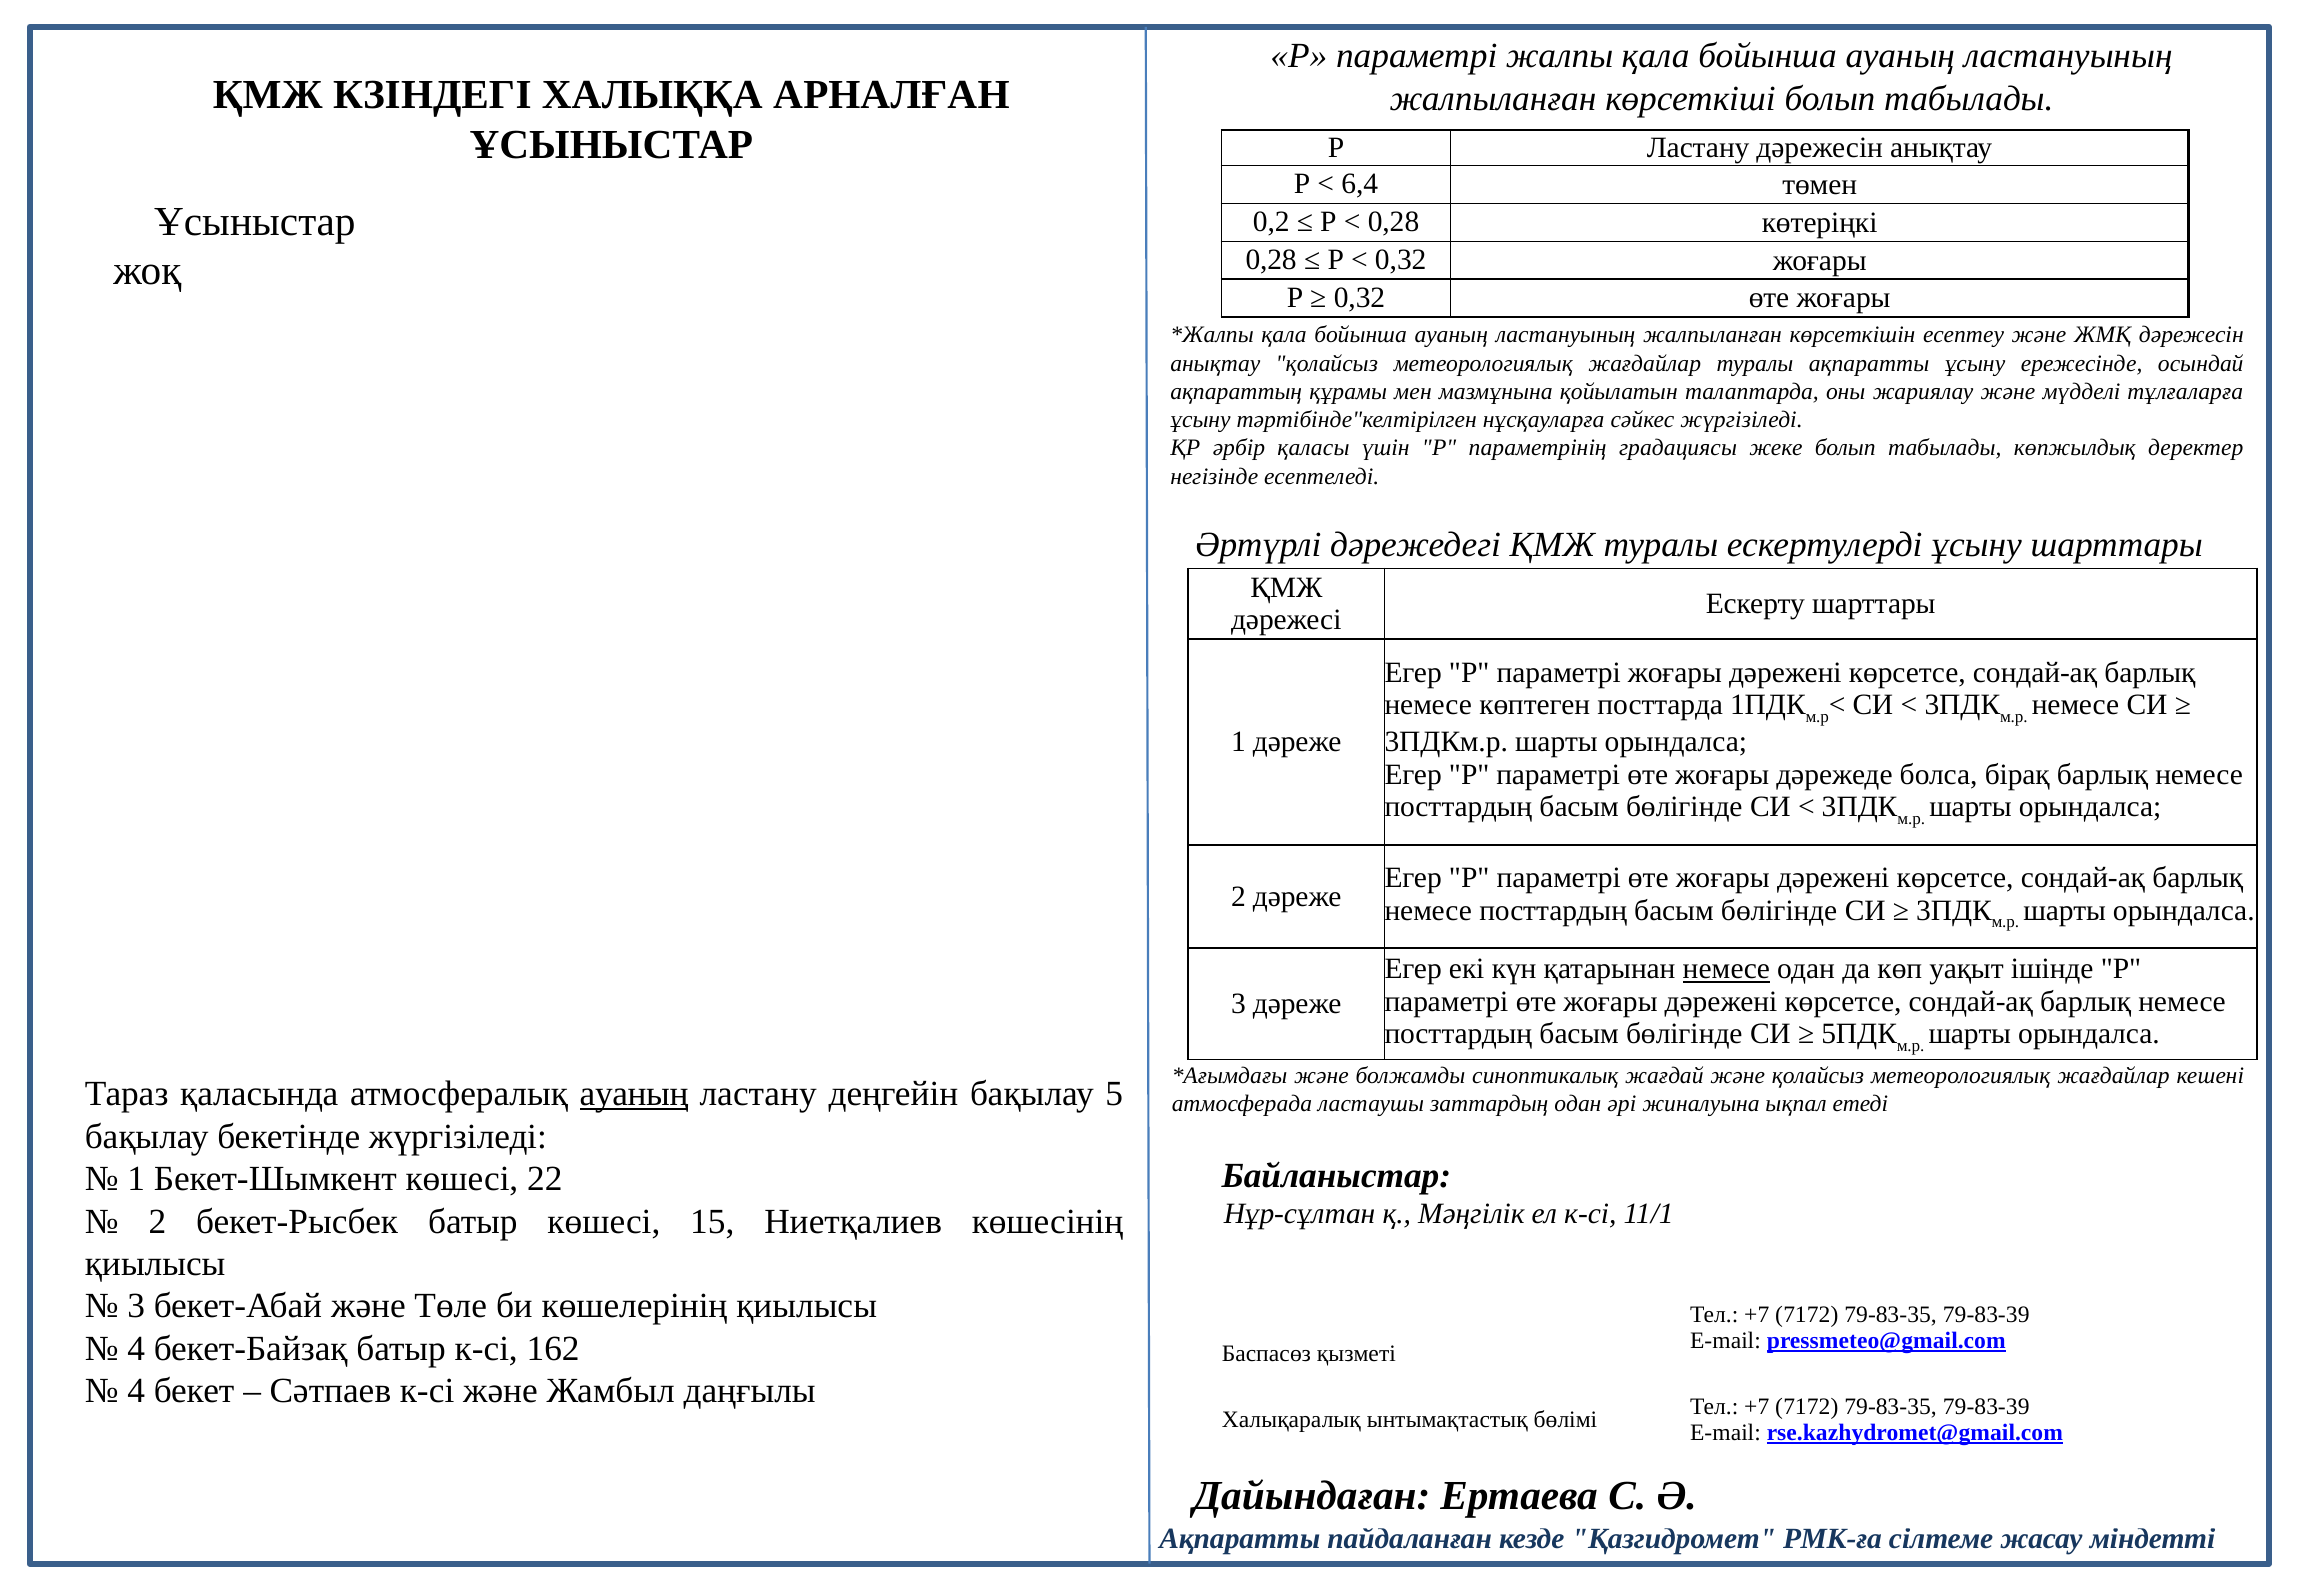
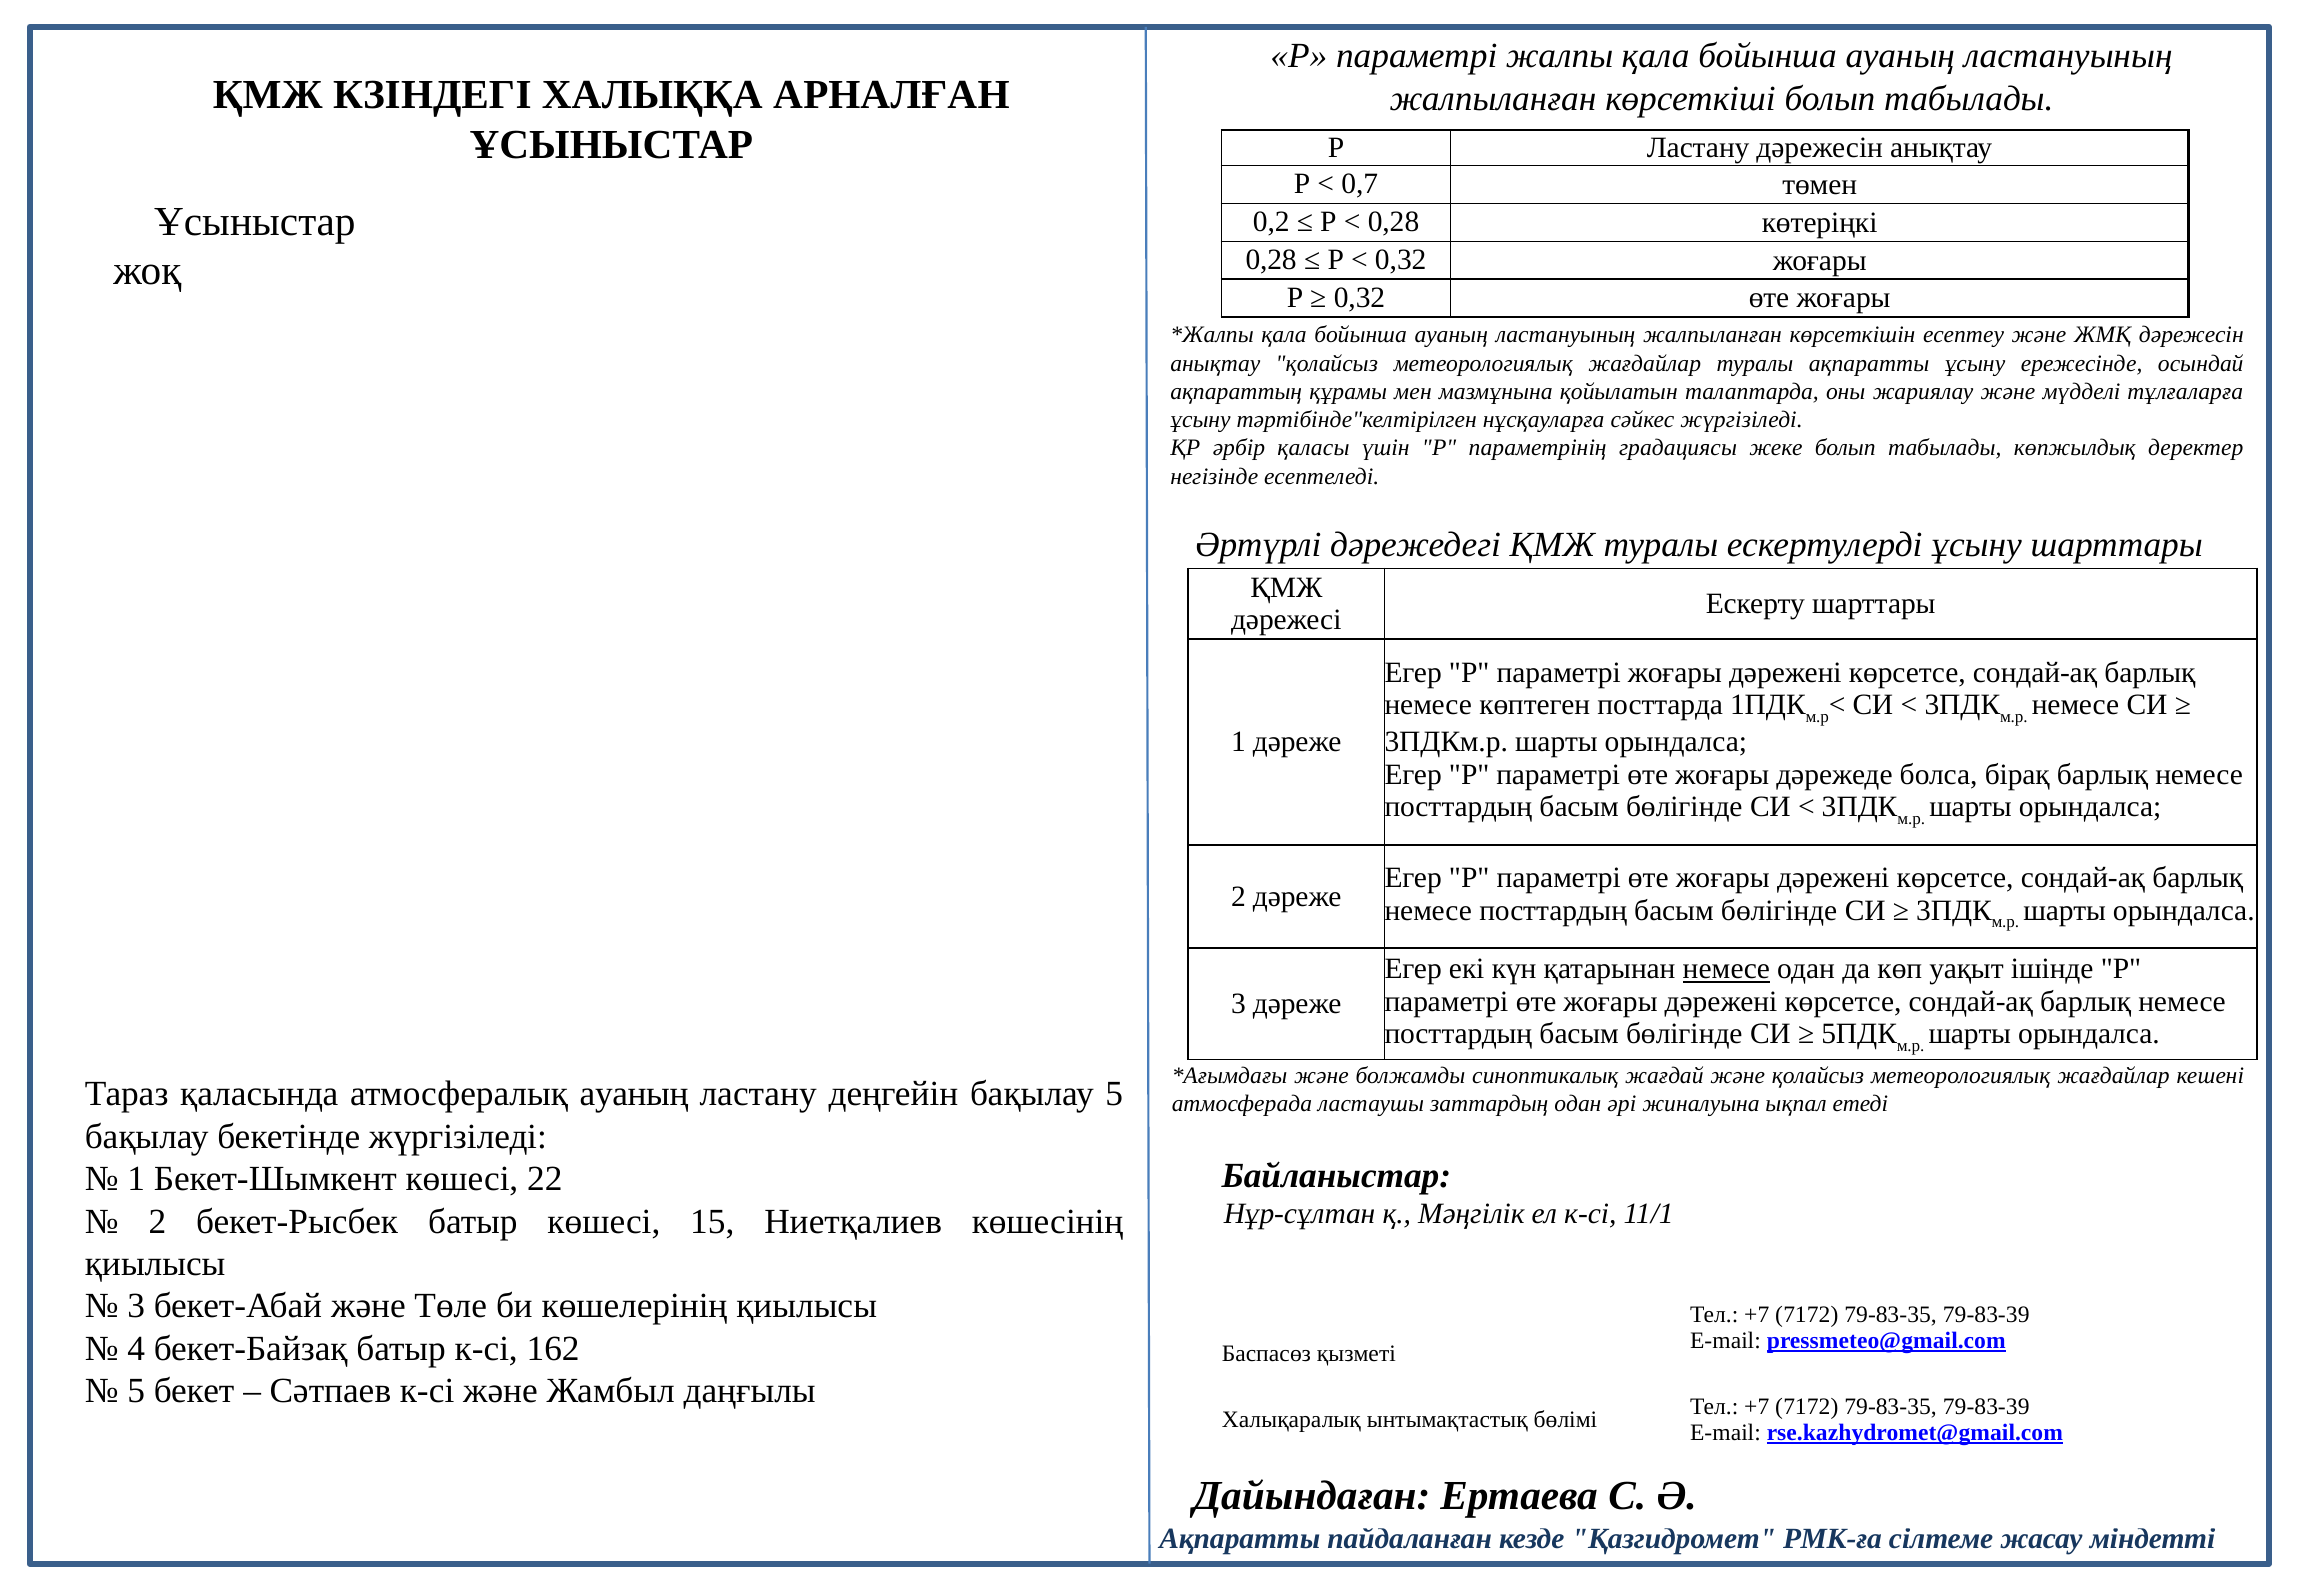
6,4: 6,4 -> 0,7 (1360, 184)
ауаның underline: present -> none (634, 1095)
4: 4 -> 5 (136, 1392)
